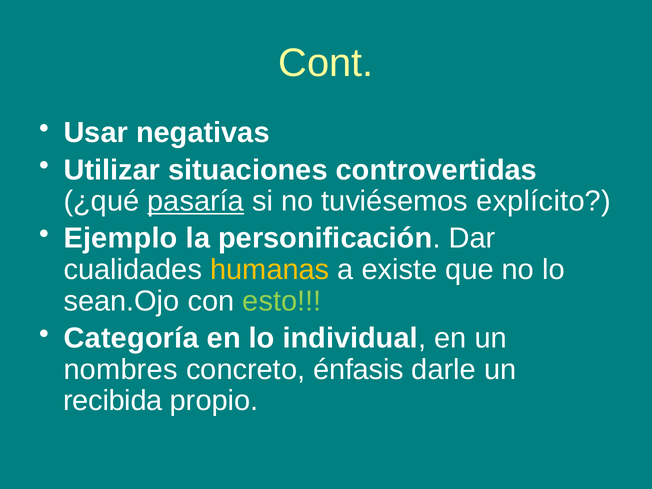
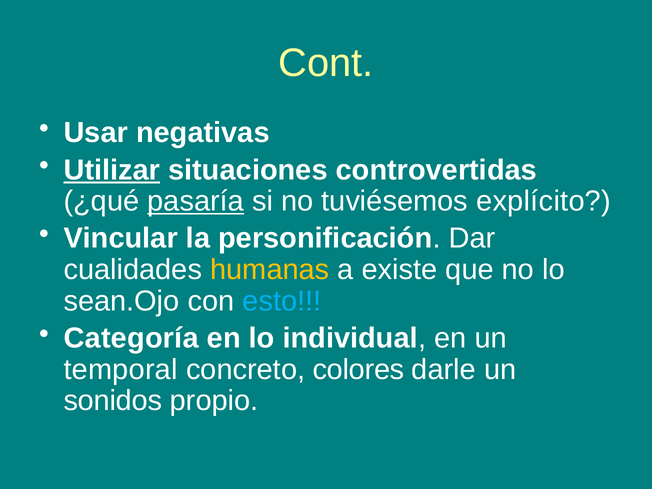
Utilizar underline: none -> present (112, 170)
Ejemplo: Ejemplo -> Vincular (121, 238)
esto colour: light green -> light blue (282, 301)
nombres: nombres -> temporal (121, 369)
énfasis: énfasis -> colores (359, 369)
recibida: recibida -> sonidos (113, 401)
